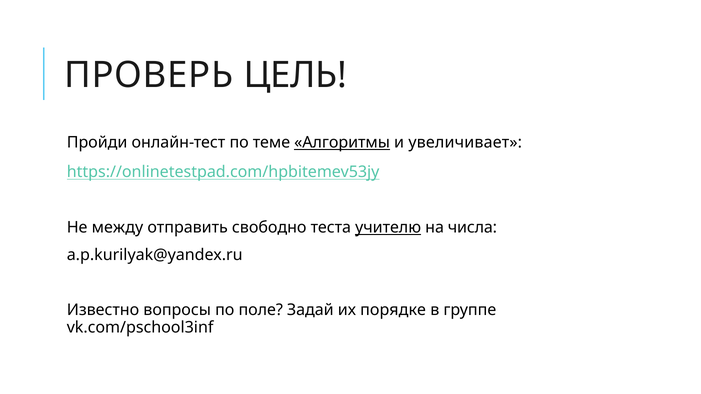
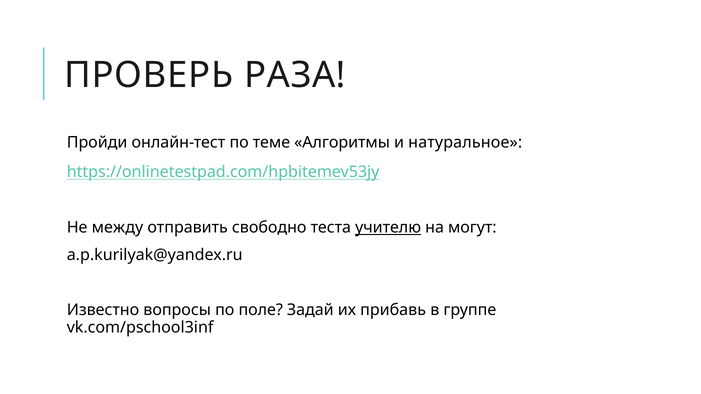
ЦЕЛЬ: ЦЕЛЬ -> РАЗА (295, 75)
Алгоритмы underline: present -> none (342, 143)
увеличивает: увеличивает -> натуральное (465, 143)
числа: числа -> могут (472, 228)
порядке: порядке -> прибавь (393, 310)
